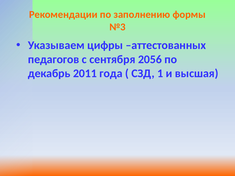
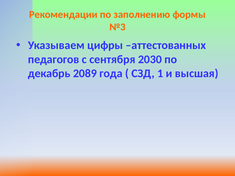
2056: 2056 -> 2030 (150, 59)
2011: 2011 -> 2089 (85, 74)
